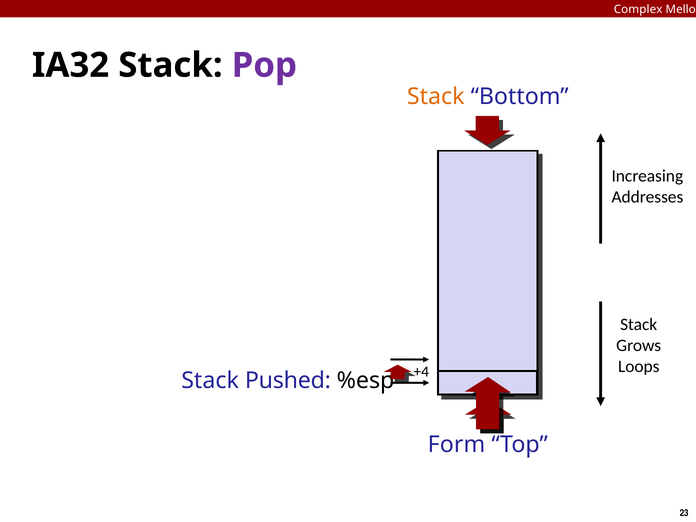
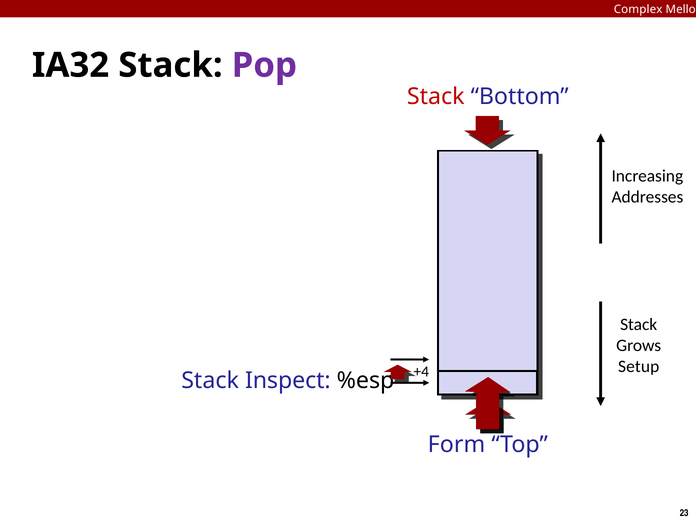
Stack colour: orange -> red (436, 97)
Loops: Loops -> Setup (639, 366)
Pushed: Pushed -> Inspect (288, 381)
